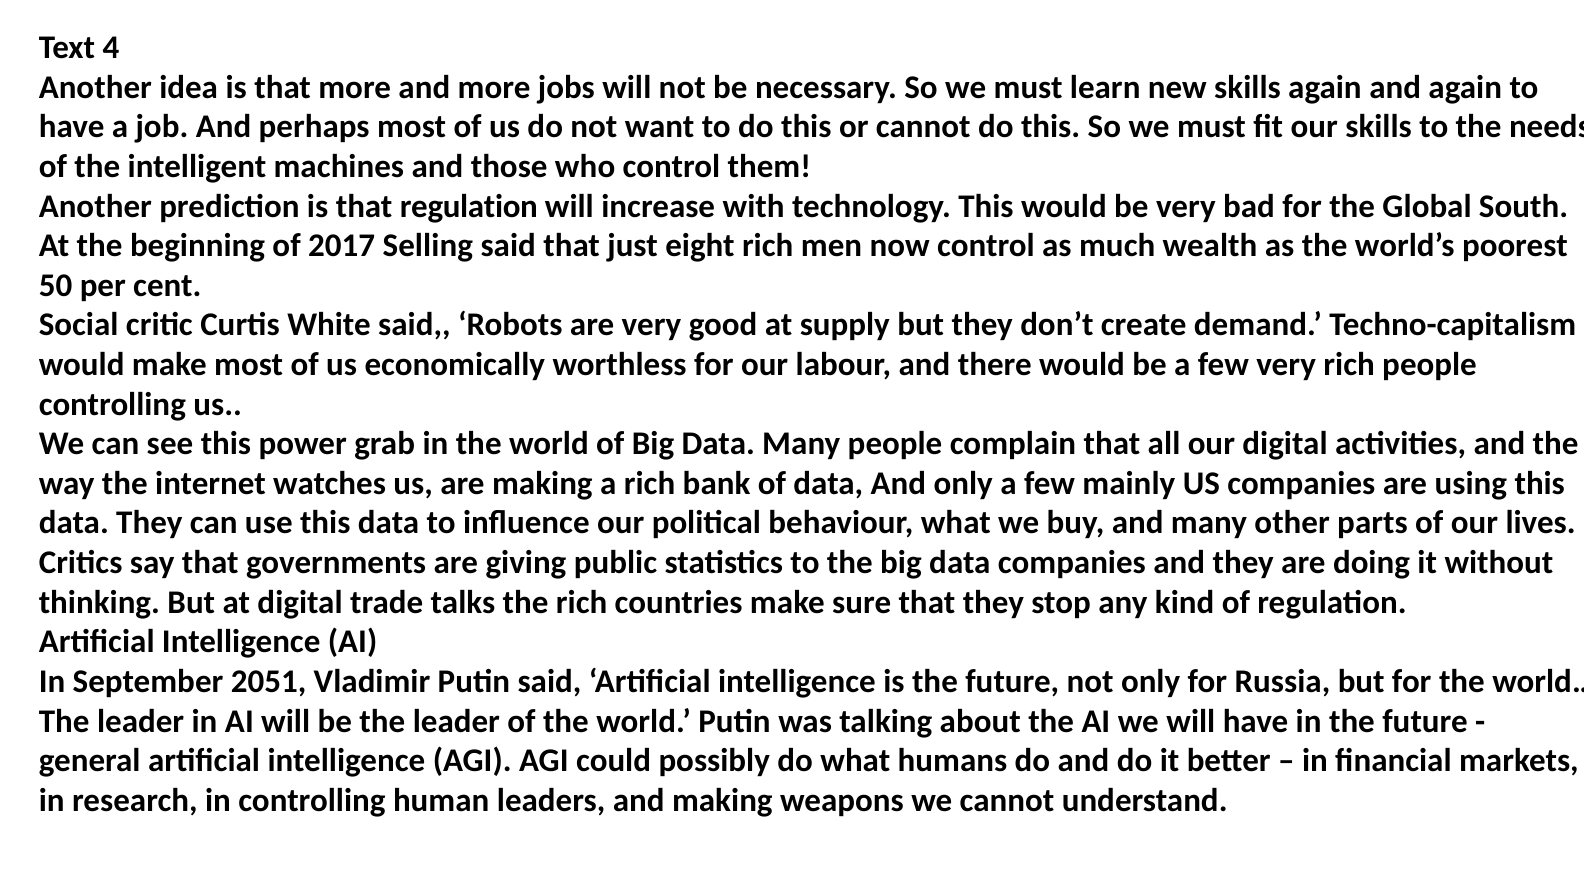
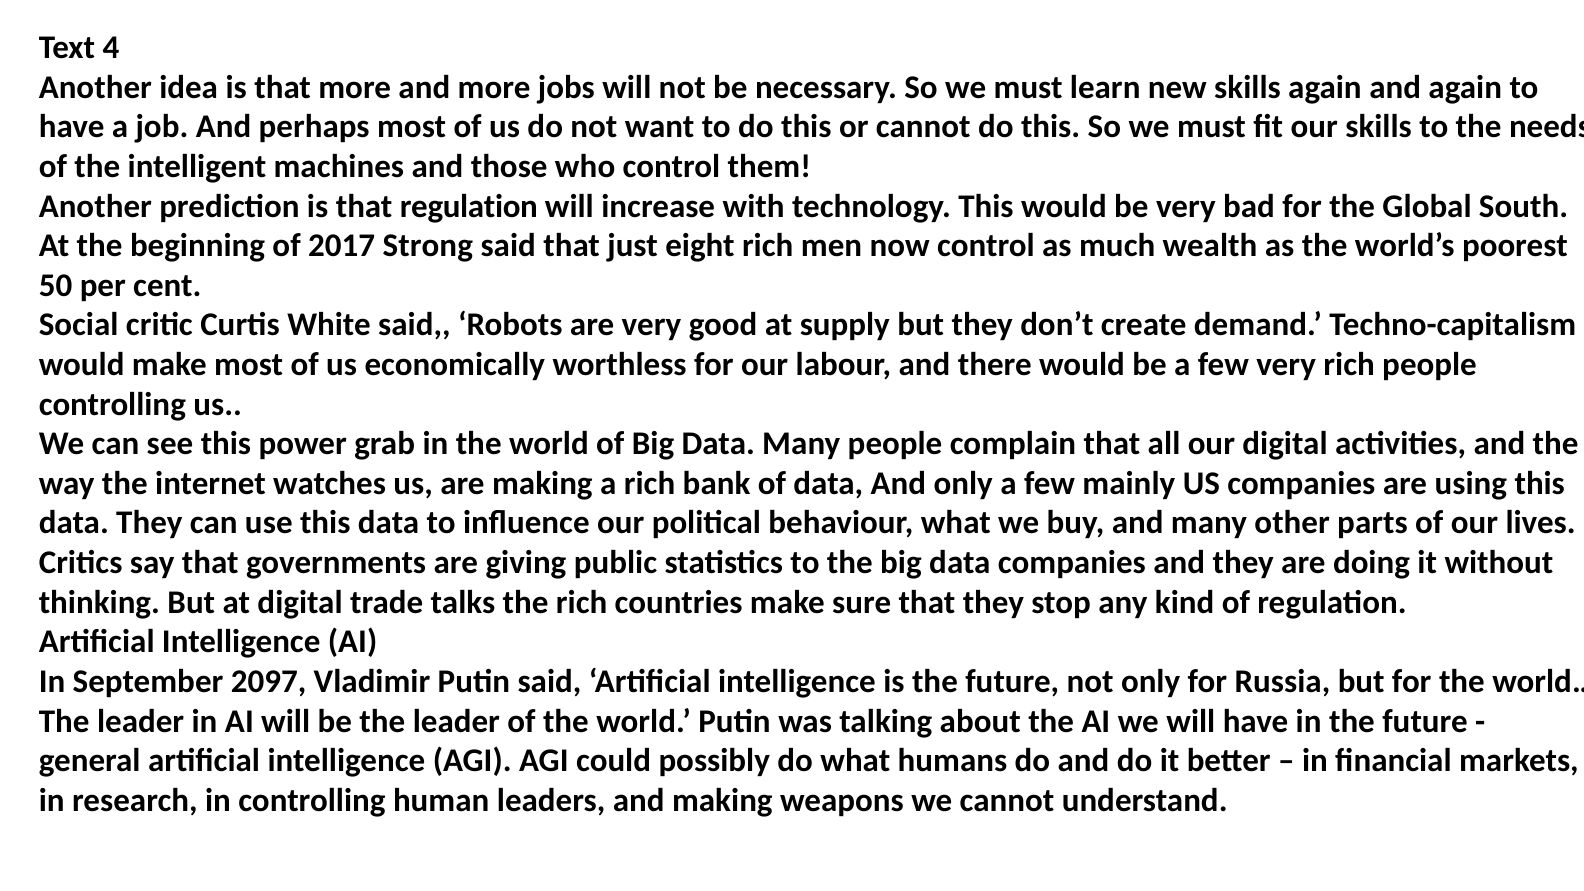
Selling: Selling -> Strong (428, 246)
2051: 2051 -> 2097 (269, 682)
